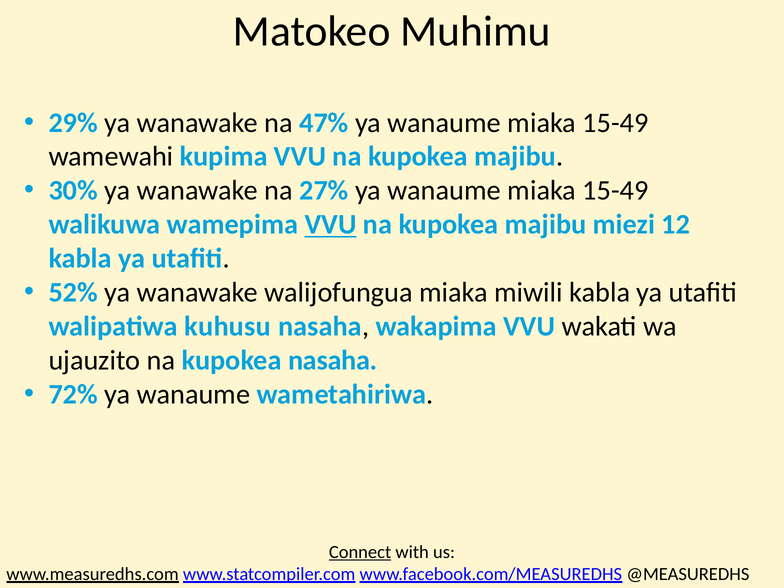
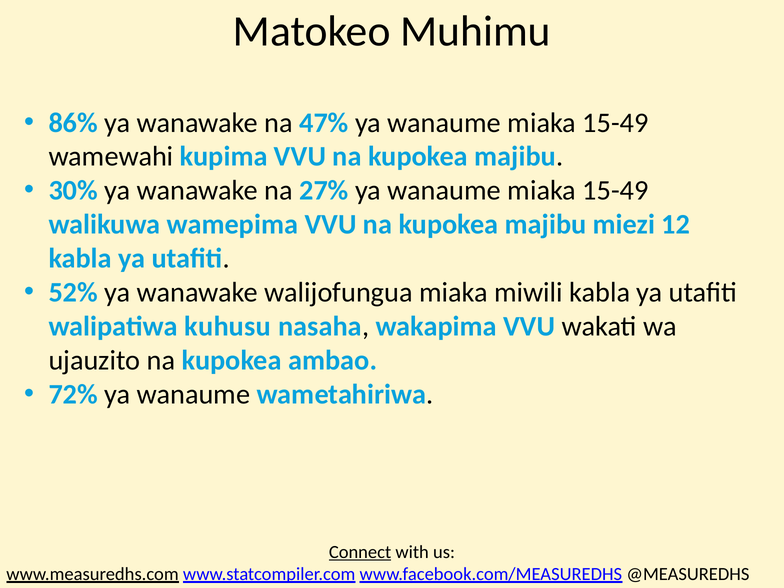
29%: 29% -> 86% (73, 123)
VVU underline: present -> none (331, 225)
kupokea nasaha: nasaha -> ambao (333, 360)
